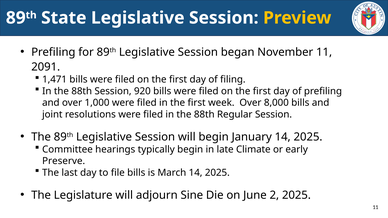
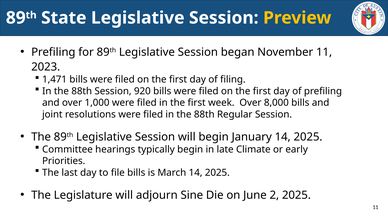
2091: 2091 -> 2023 (46, 67)
Preserve: Preserve -> Priorities (64, 161)
